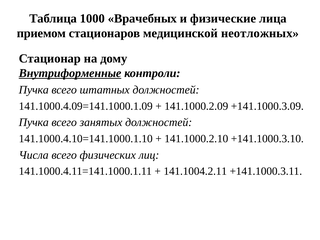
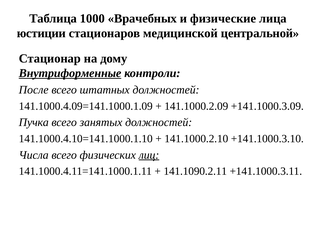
приемом: приемом -> юстиции (41, 33)
неотложных: неотложных -> центральной (260, 33)
Пучка: Пучка -> После (34, 90)
лиц underline: none -> present (149, 155)
141.1004.2.11: 141.1004.2.11 -> 141.1090.2.11 (195, 171)
